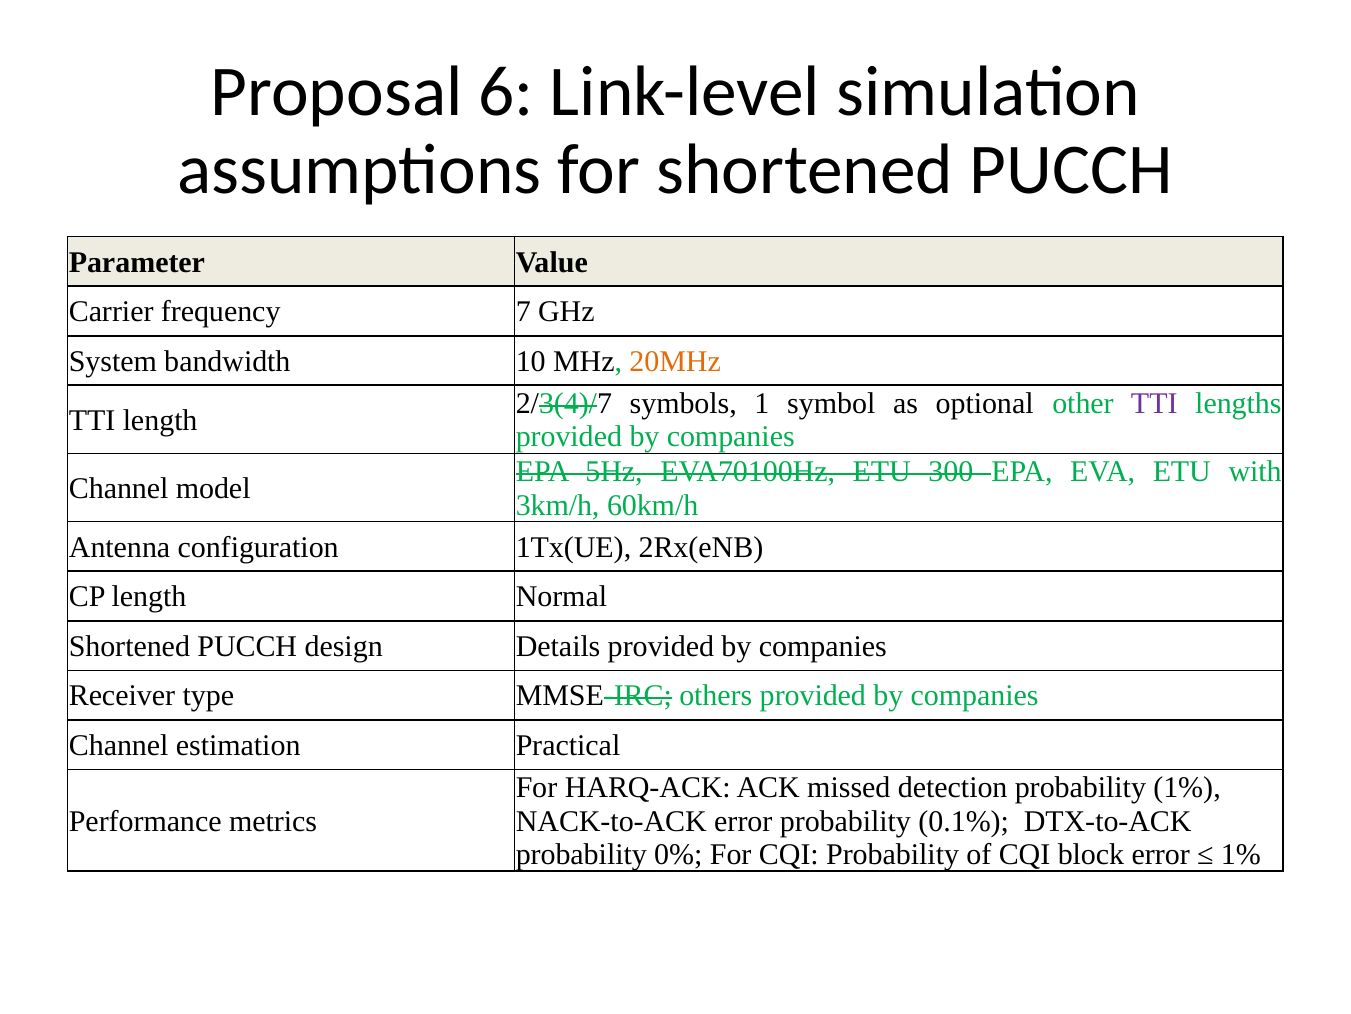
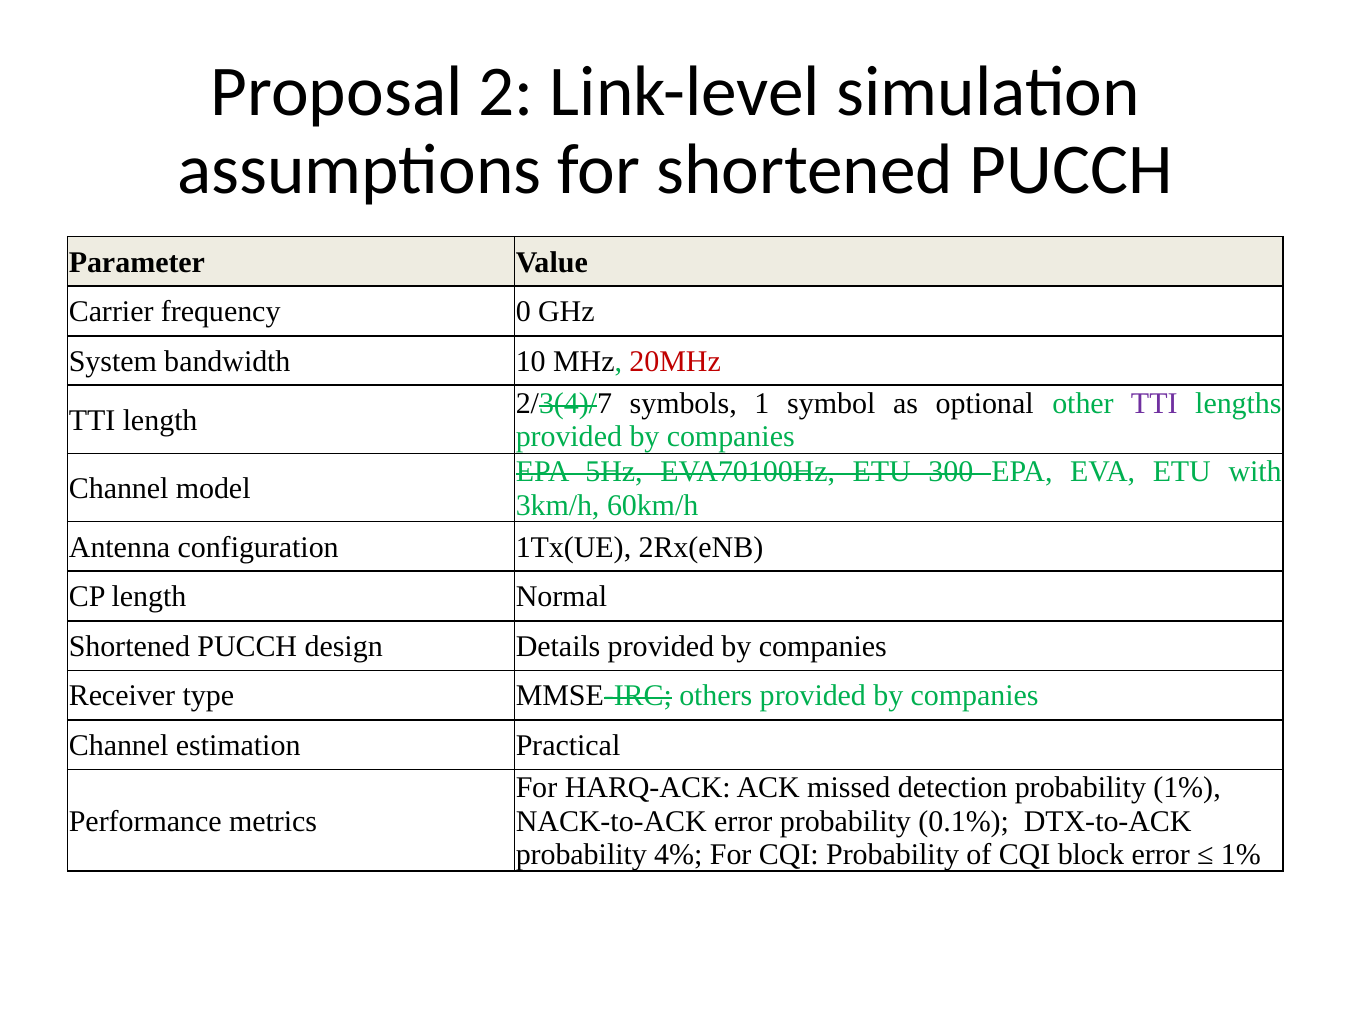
6: 6 -> 2 (506, 92)
7: 7 -> 0 (523, 312)
20MHz colour: orange -> red (675, 361)
0%: 0% -> 4% (678, 854)
